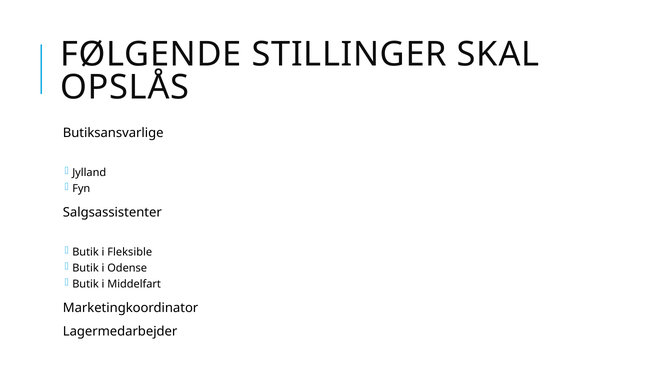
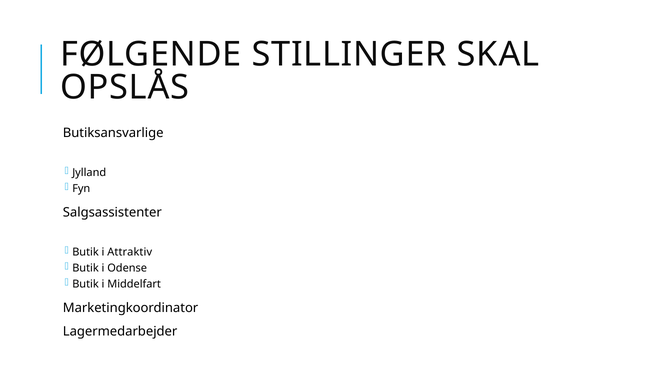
Fleksible: Fleksible -> Attraktiv (130, 252)
